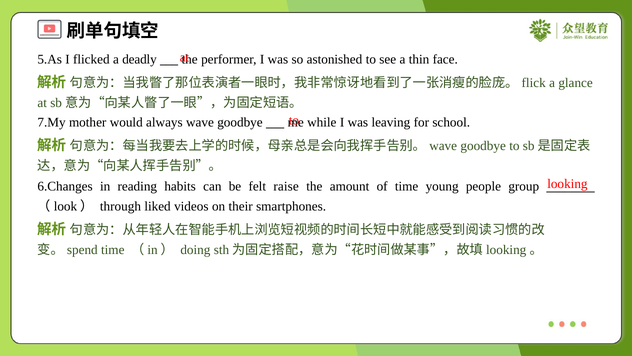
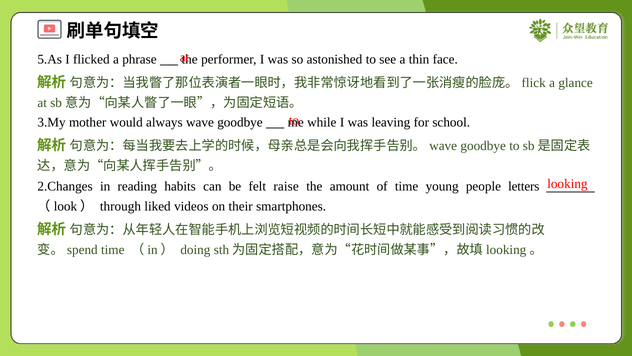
deadly: deadly -> phrase (139, 59)
7.My: 7.My -> 3.My (52, 122)
6.Changes: 6.Changes -> 2.Changes (65, 186)
group: group -> letters (524, 186)
